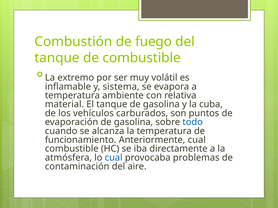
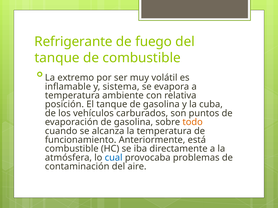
Combustión: Combustión -> Refrigerante (74, 42)
material: material -> posición (64, 105)
todo colour: blue -> orange (193, 122)
Anteriormente cual: cual -> está (197, 140)
